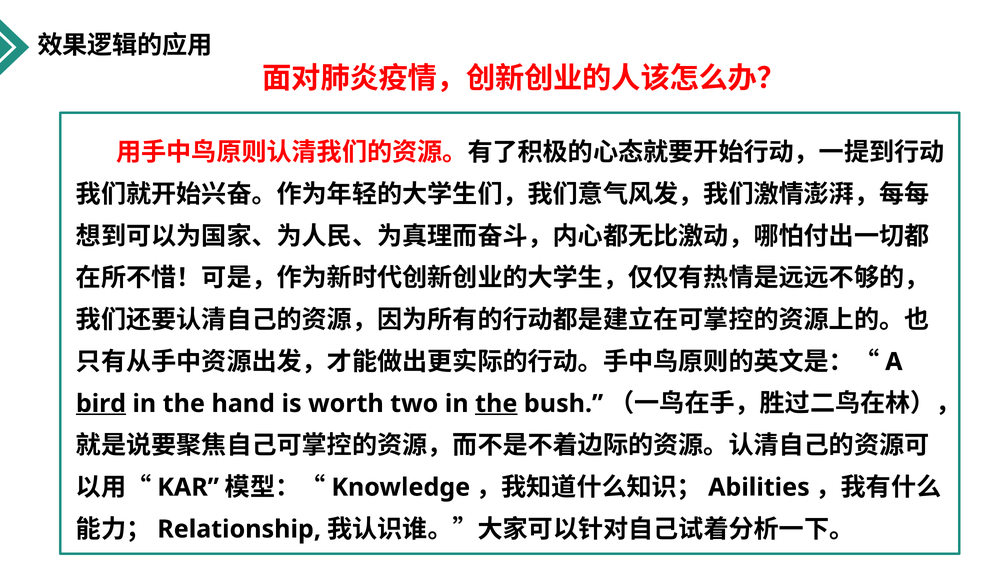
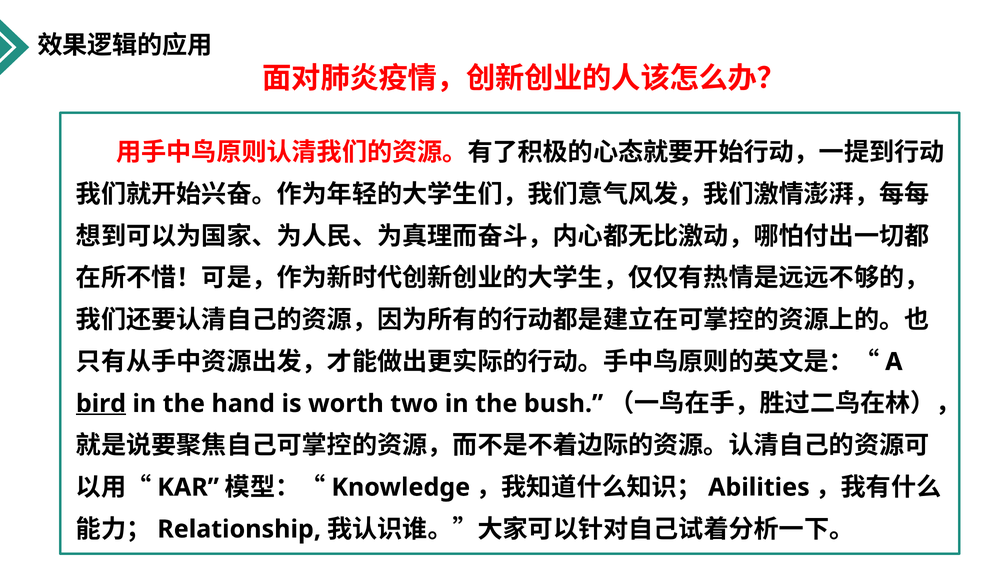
the underline: present -> none (496, 403)
